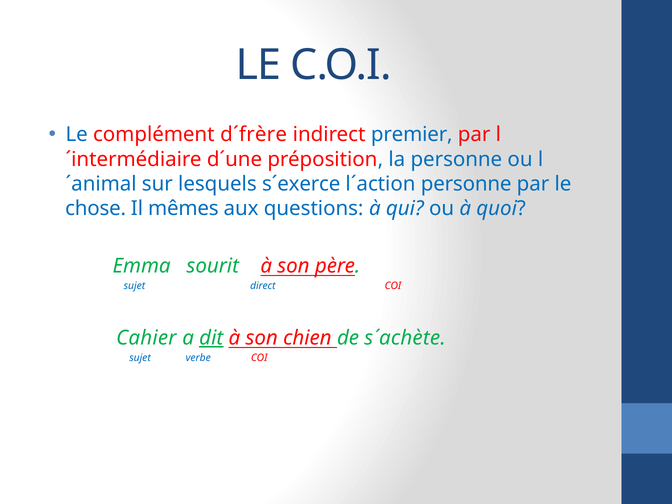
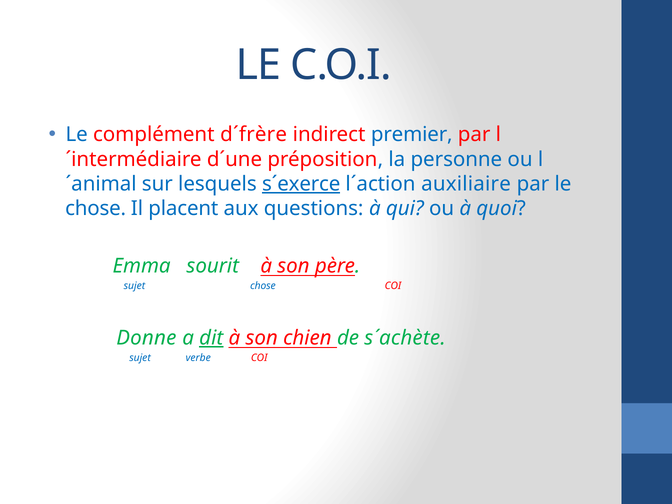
s´exerce underline: none -> present (301, 184)
l´action personne: personne -> auxiliaire (466, 184)
mêmes: mêmes -> placent (183, 209)
sujet direct: direct -> chose (263, 286)
Cahier: Cahier -> Donne (146, 338)
